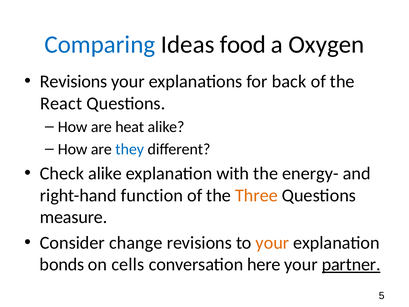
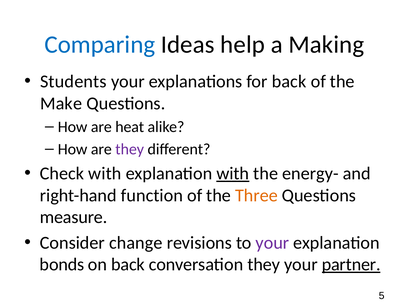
food: food -> help (243, 44)
Oxygen: Oxygen -> Making (326, 44)
Revisions: Revisions -> Students (73, 82)
React: React -> Make (61, 103)
they colour: blue -> purple (130, 149)
Check alike: alike -> with (105, 173)
with underline: none -> present (233, 173)
your colour: orange -> purple (272, 242)
on cells: cells -> back (128, 264)
conversation here: here -> they (264, 264)
